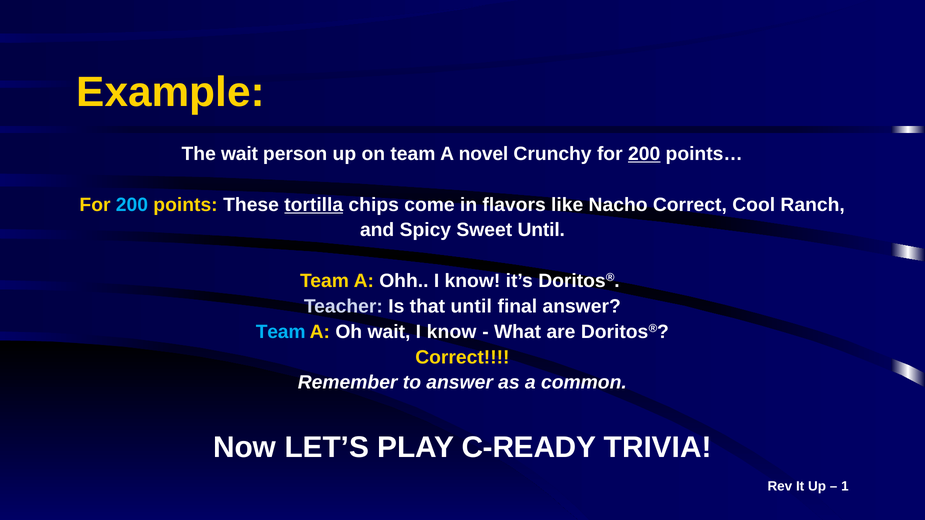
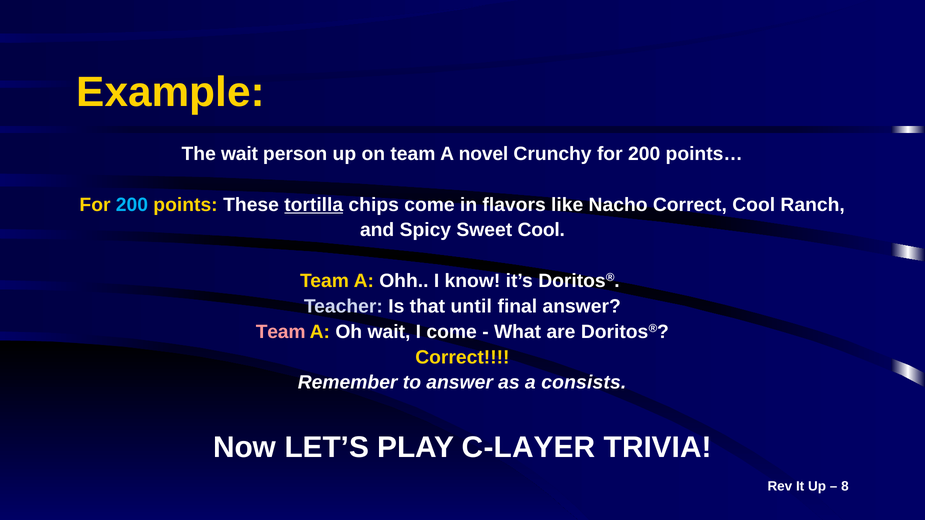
200 underline: present -> none (644, 154)
Sweet Until: Until -> Cool (541, 230)
Team colour: light blue -> pink (281, 332)
wait I know: know -> come (452, 332)
common: common -> consists (584, 383)
C-READY: C-READY -> C-LAYER (529, 448)
1: 1 -> 8 (845, 487)
